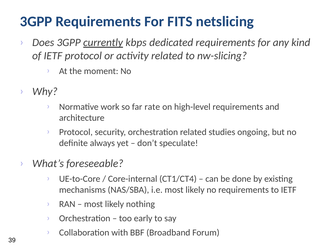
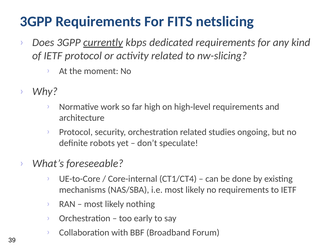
rate: rate -> high (152, 107)
always: always -> robots (102, 143)
